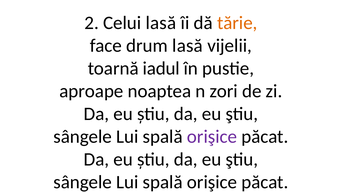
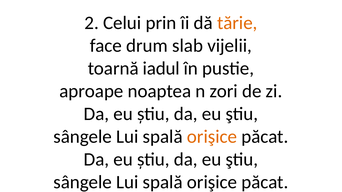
Celui lasă: lasă -> prin (161, 23)
drum lasă: lasă -> slab (188, 46)
orişice colour: purple -> orange (212, 137)
